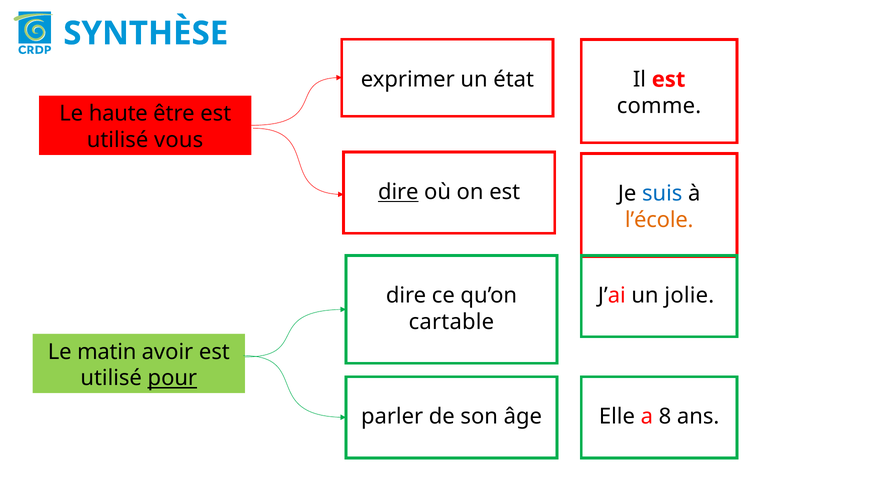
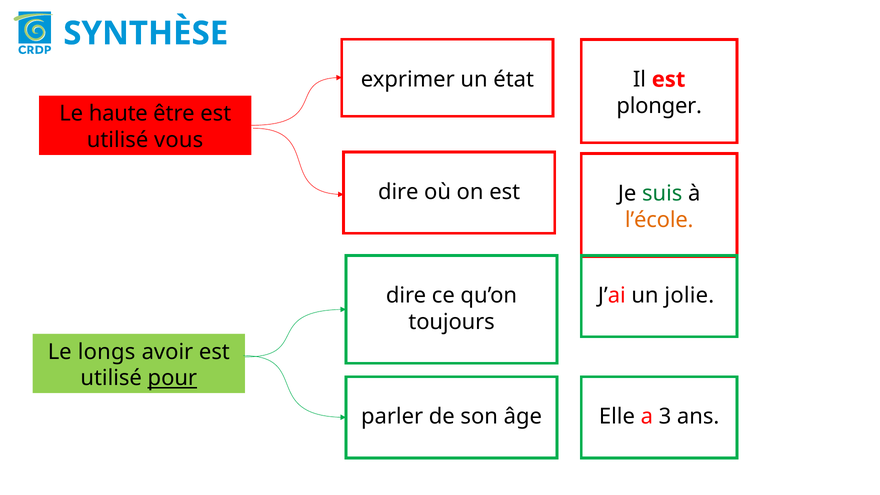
comme: comme -> plonger (659, 106)
dire underline: present -> none (398, 192)
suis colour: blue -> green (662, 193)
cartable: cartable -> toujours (452, 322)
matin: matin -> longs (107, 352)
8: 8 -> 3 (665, 417)
